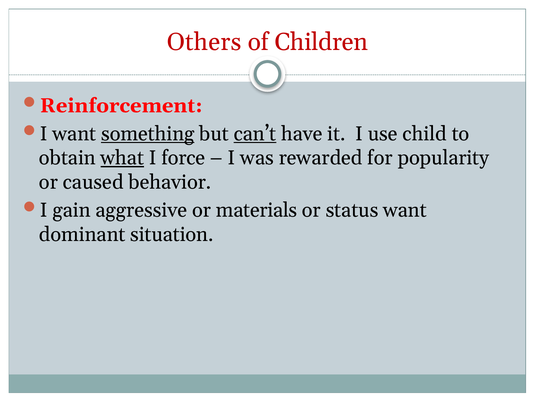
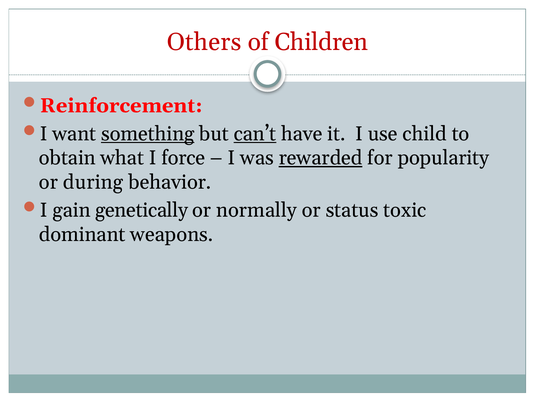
what underline: present -> none (122, 158)
rewarded underline: none -> present (321, 158)
caused: caused -> during (93, 182)
aggressive: aggressive -> genetically (141, 210)
materials: materials -> normally (256, 210)
status want: want -> toxic (405, 210)
situation: situation -> weapons (172, 234)
